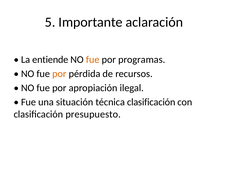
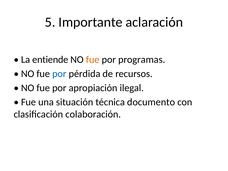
por colour: orange -> blue (59, 74)
técnica clasificación: clasificación -> documento (151, 102)
presupuesto: presupuesto -> colaboración (93, 114)
